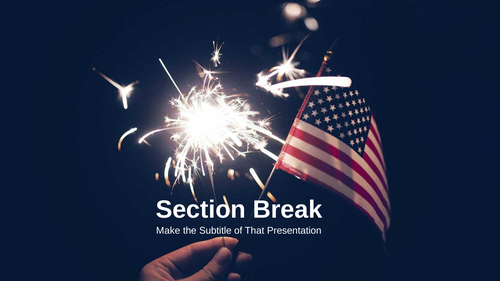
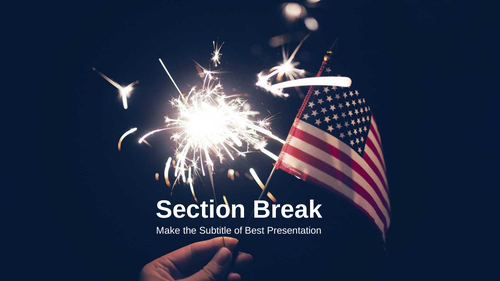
That: That -> Best (255, 231)
